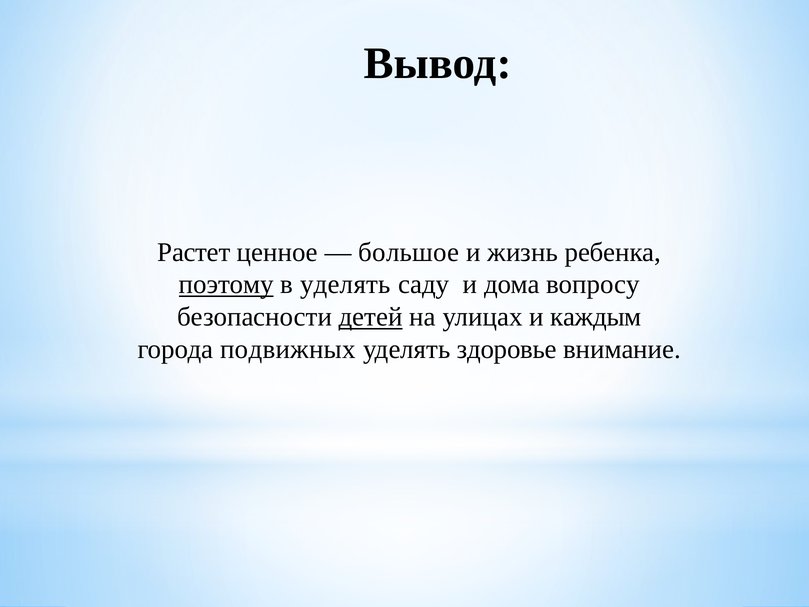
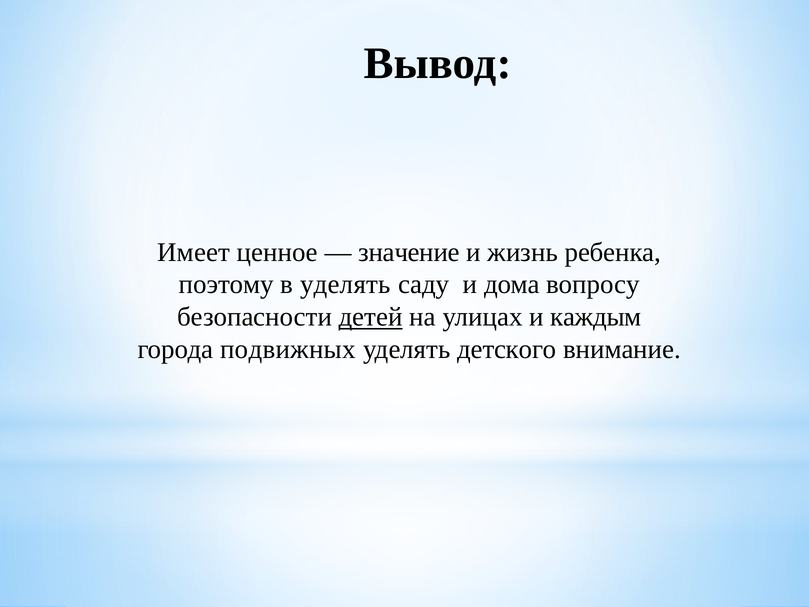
Растет: Растет -> Имеет (194, 252)
большое: большое -> значение (409, 252)
поэтому underline: present -> none (226, 284)
здоровье: здоровье -> детского (507, 349)
